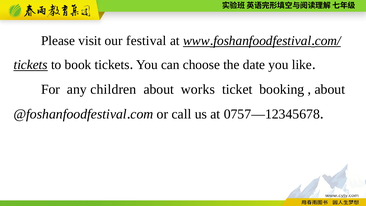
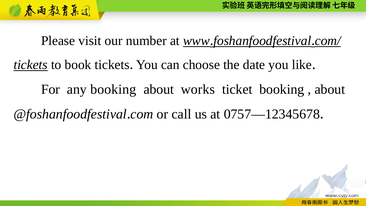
festival: festival -> number (146, 41)
any children: children -> booking (113, 89)
